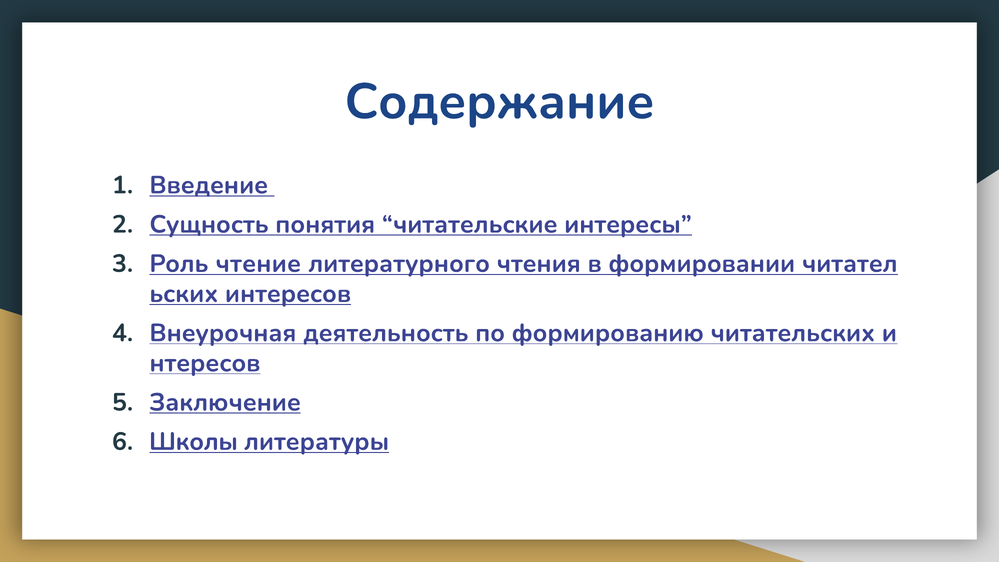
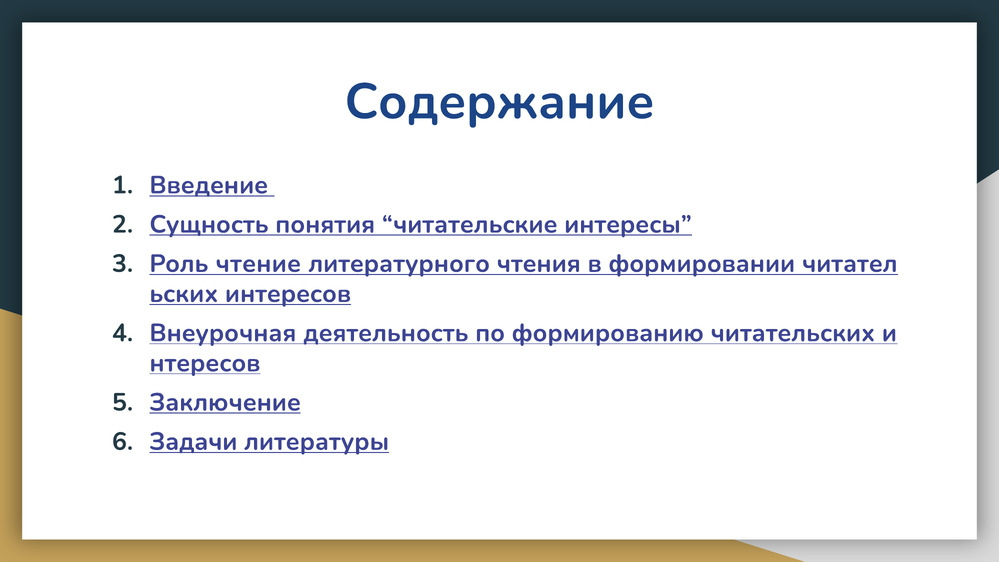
Школы: Школы -> Задачи (193, 442)
